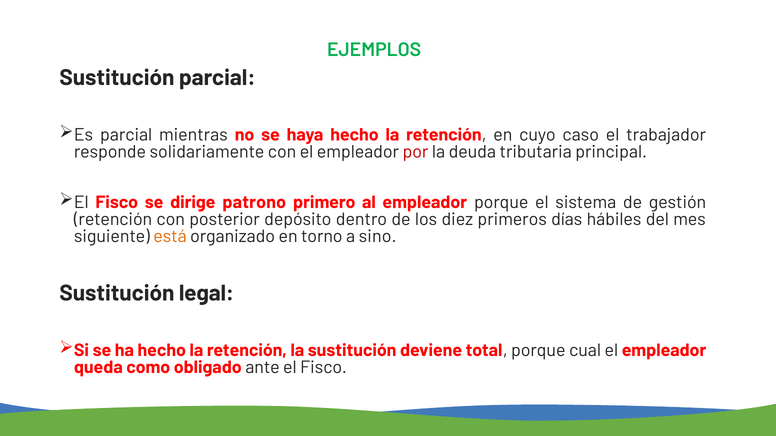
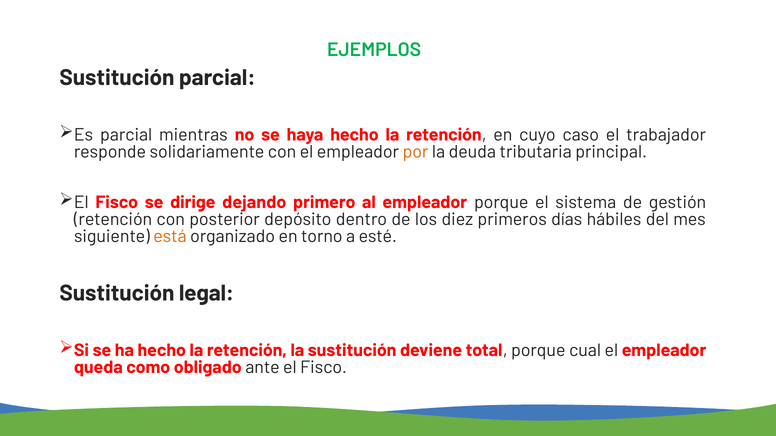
por colour: red -> orange (416, 152)
patrono: patrono -> dejando (254, 202)
sino: sino -> esté (378, 237)
